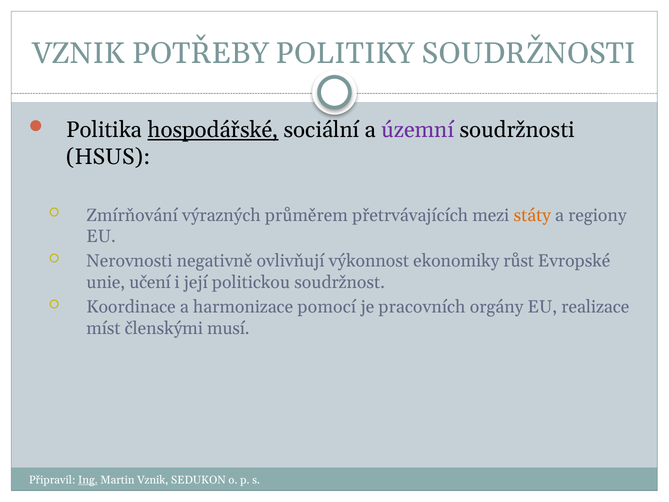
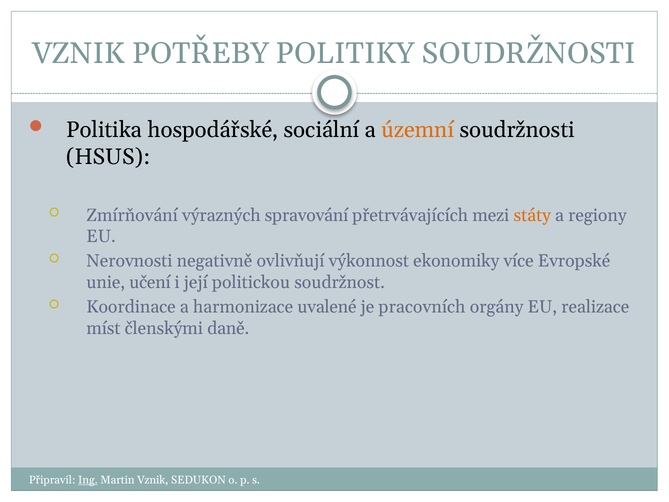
hospodářské underline: present -> none (213, 130)
územní colour: purple -> orange (418, 130)
průměrem: průměrem -> spravování (306, 215)
růst: růst -> více (519, 261)
pomocí: pomocí -> uvalené (327, 307)
musí: musí -> daně (228, 328)
